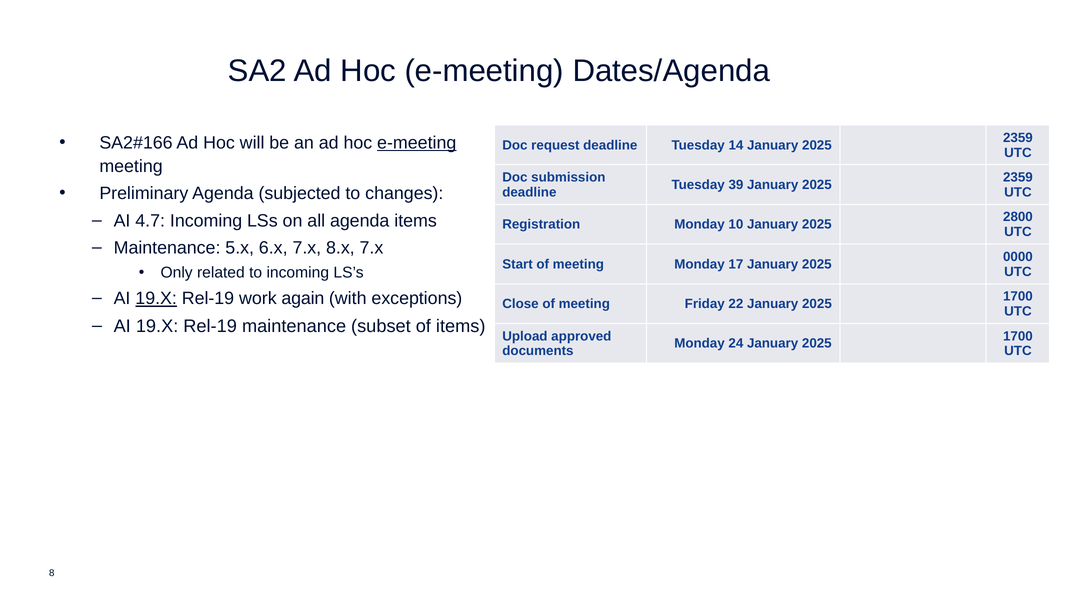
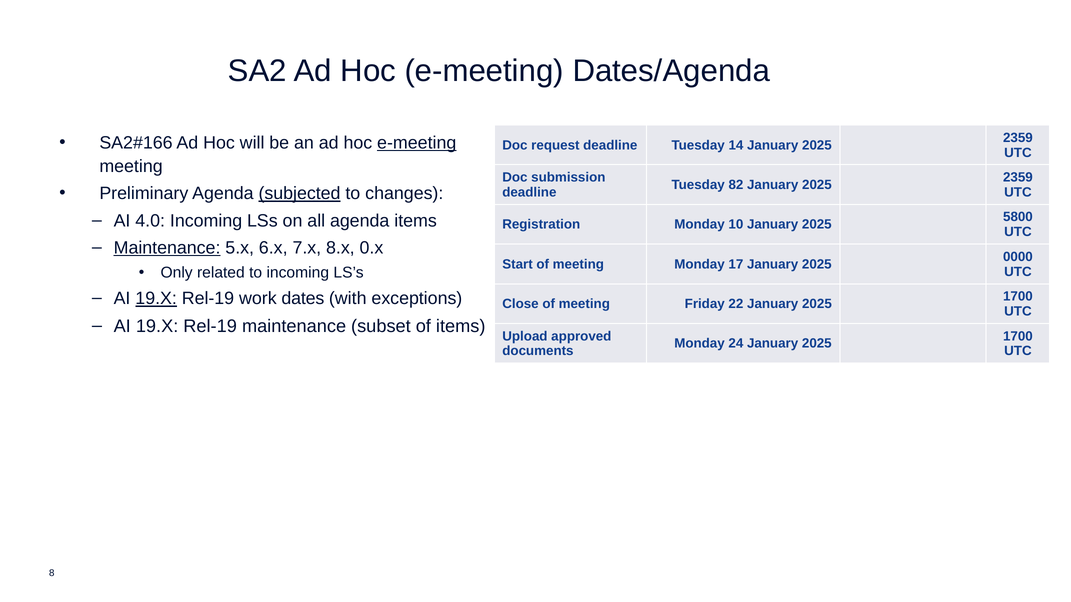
39: 39 -> 82 (736, 185)
subjected underline: none -> present (300, 194)
2800: 2800 -> 5800 (1018, 217)
4.7: 4.7 -> 4.0 (150, 221)
Maintenance underline: none -> present (167, 248)
8.x 7.x: 7.x -> 0.x (371, 248)
again: again -> dates (303, 299)
